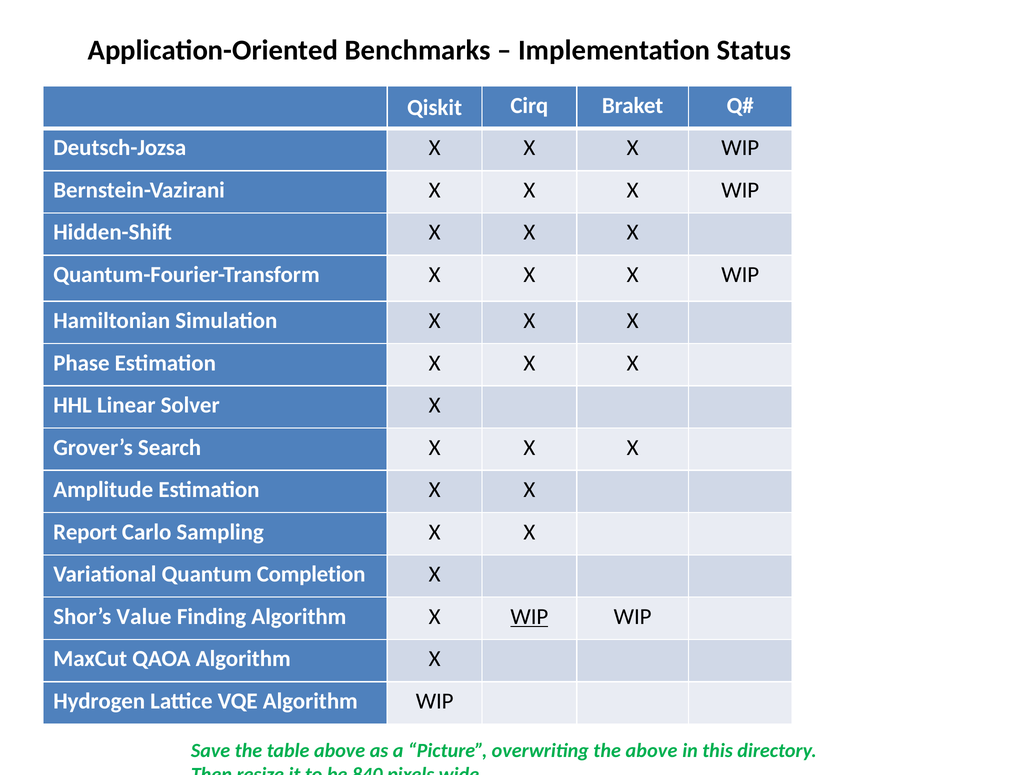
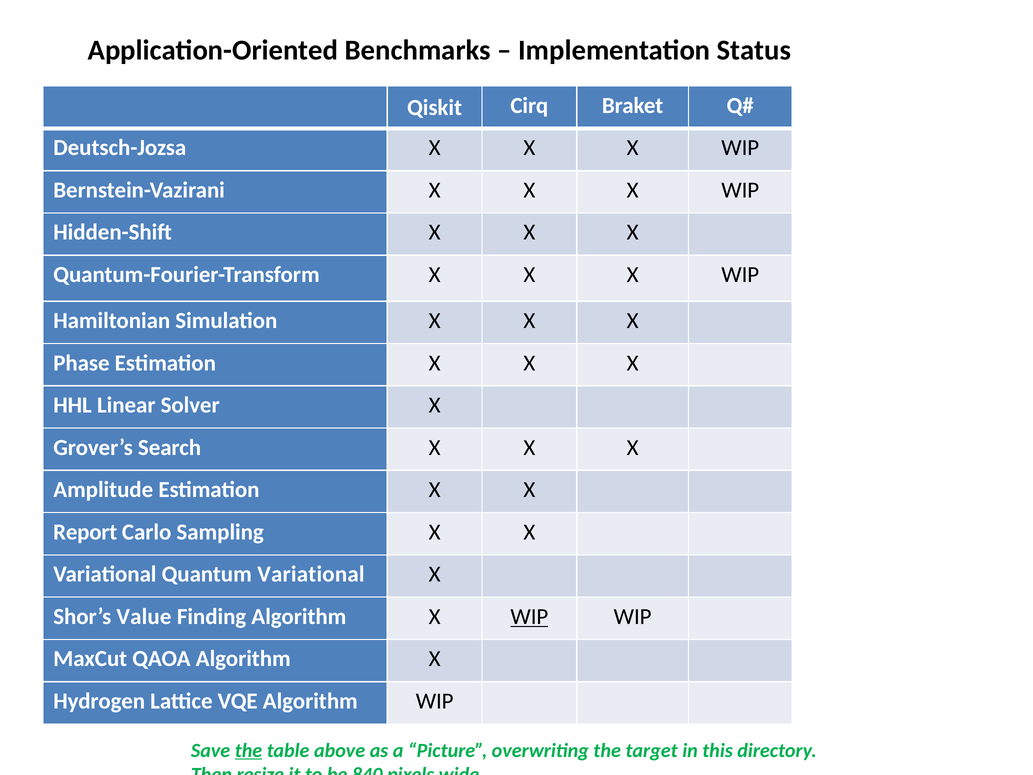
Quantum Completion: Completion -> Variational (311, 574)
the underline: none -> present (249, 750)
the above: above -> target (652, 750)
